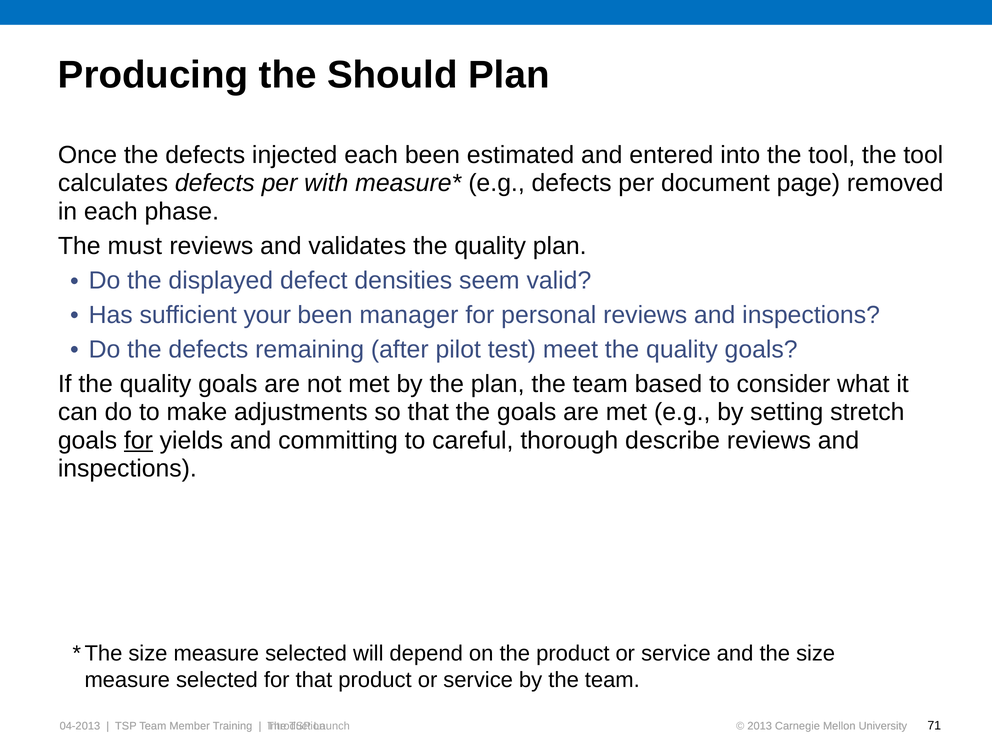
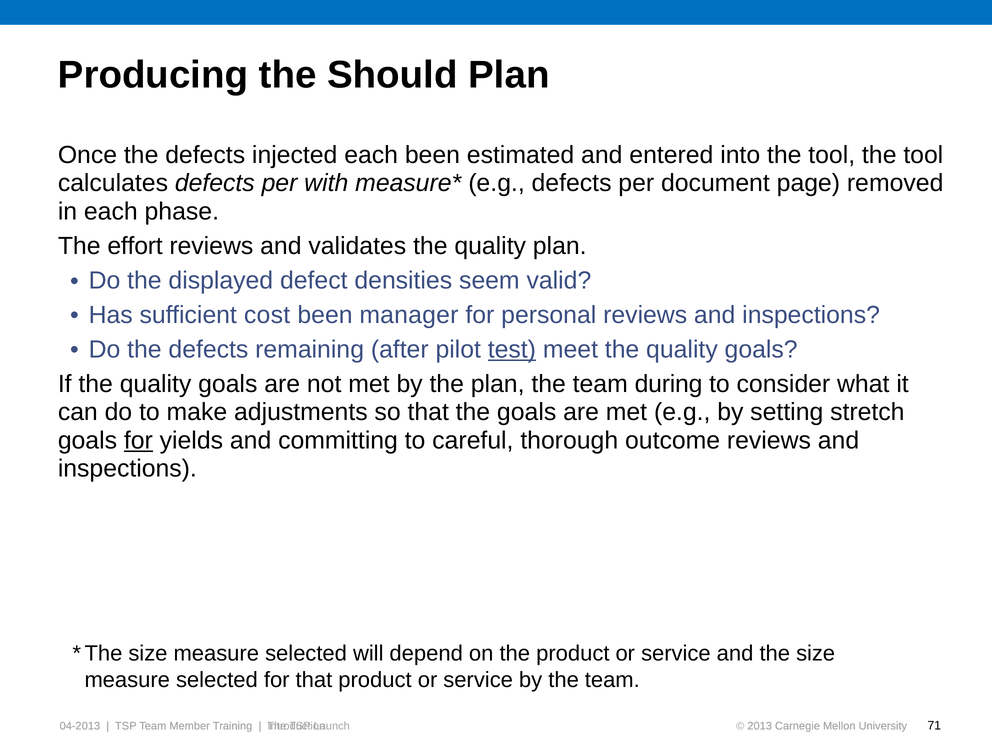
must: must -> effort (135, 246)
your: your -> cost (267, 315)
test underline: none -> present (512, 349)
based: based -> during (669, 384)
describe: describe -> outcome (673, 440)
